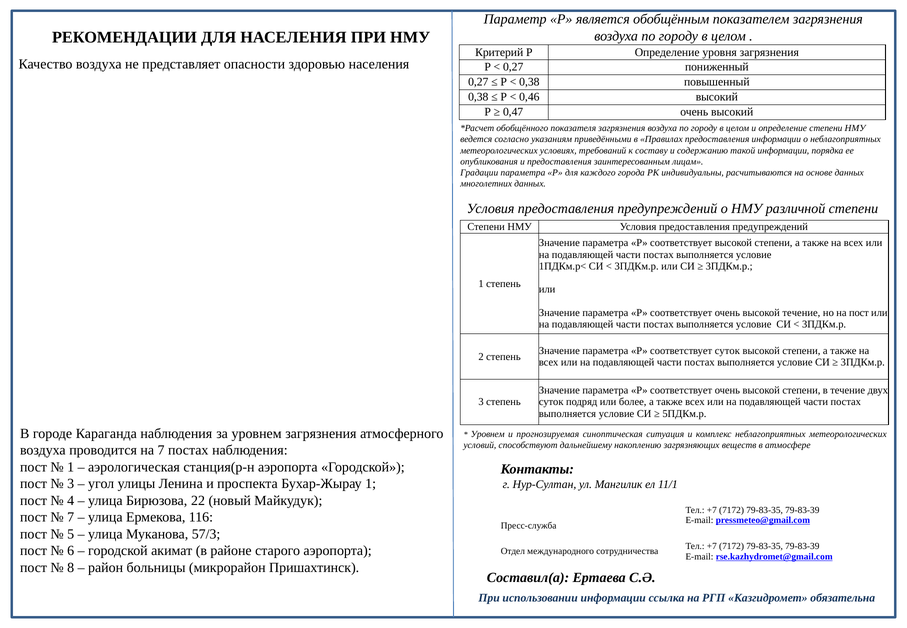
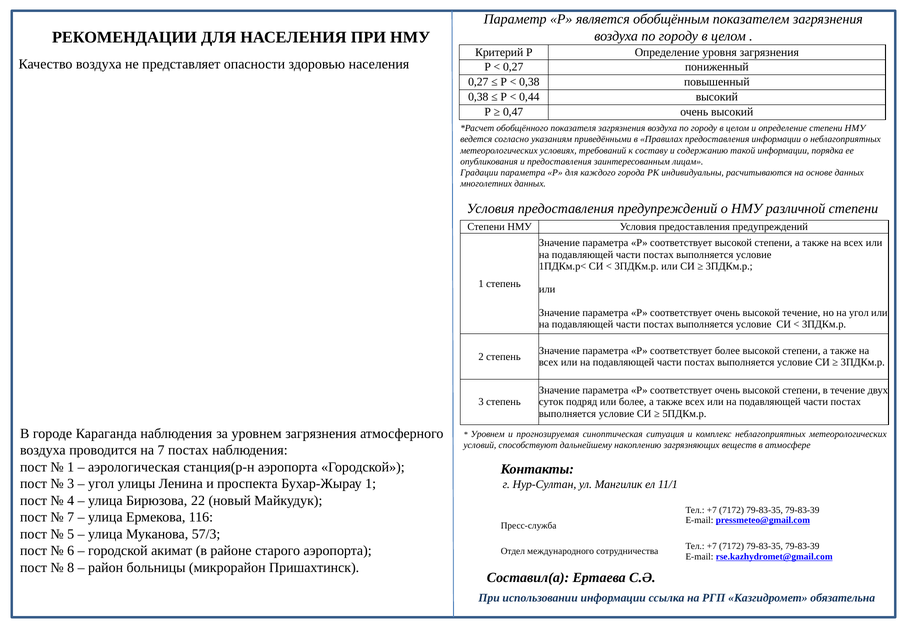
0,46: 0,46 -> 0,44 (529, 97)
на пост: пост -> угол (859, 313)
соответствует суток: суток -> более (727, 351)
